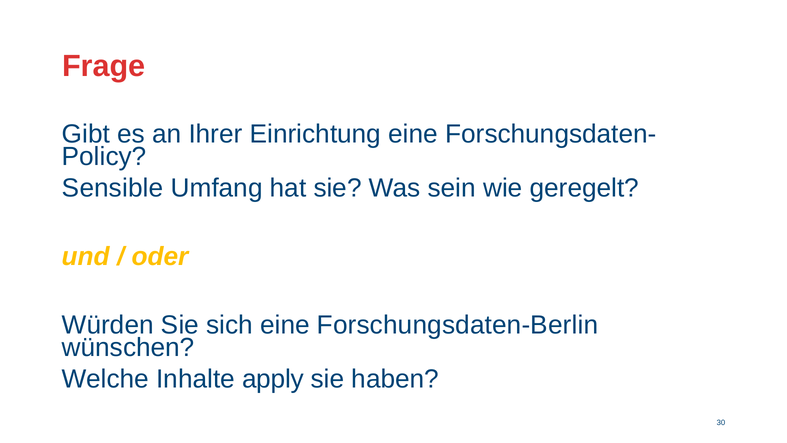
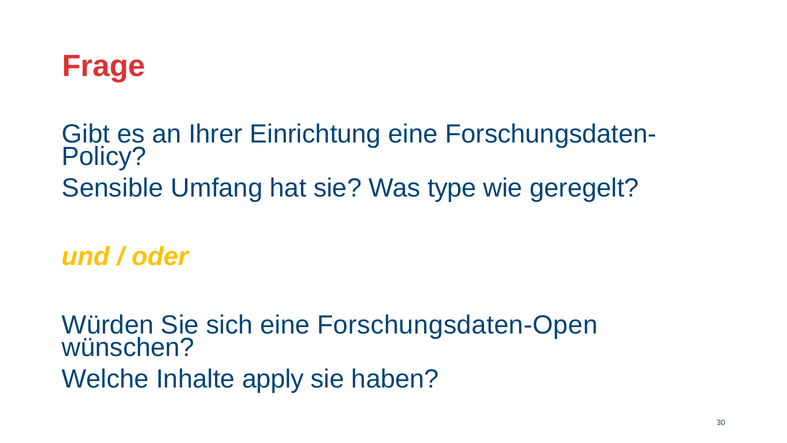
sein: sein -> type (452, 188)
Forschungsdaten-Berlin: Forschungsdaten-Berlin -> Forschungsdaten-Open (458, 325)
